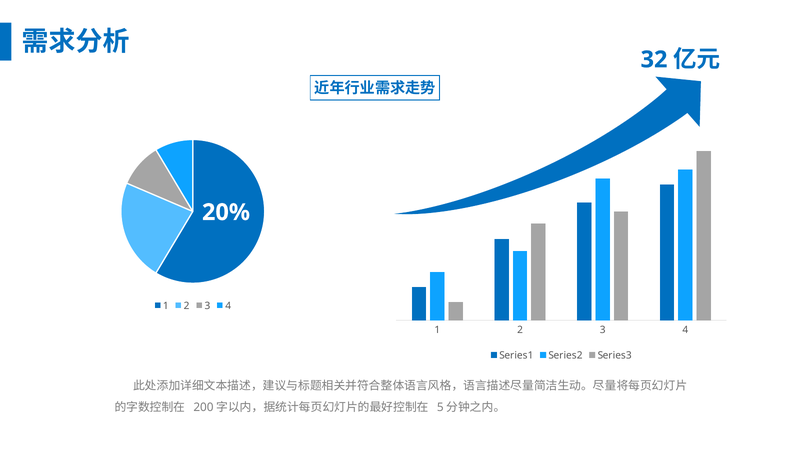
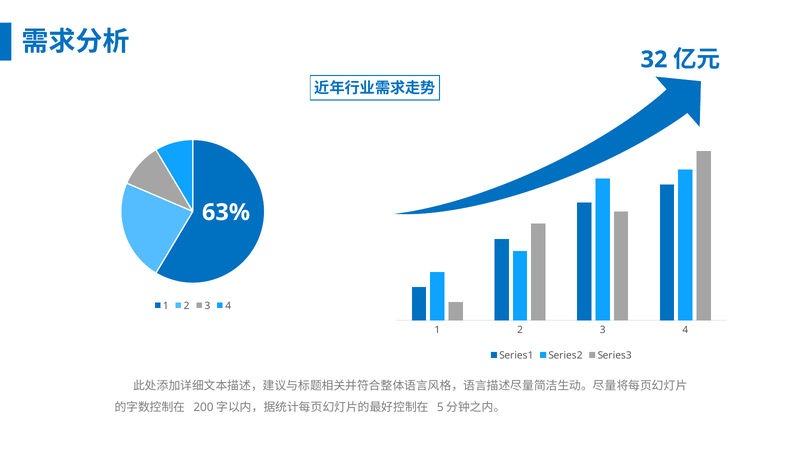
20%: 20% -> 63% (226, 212)
